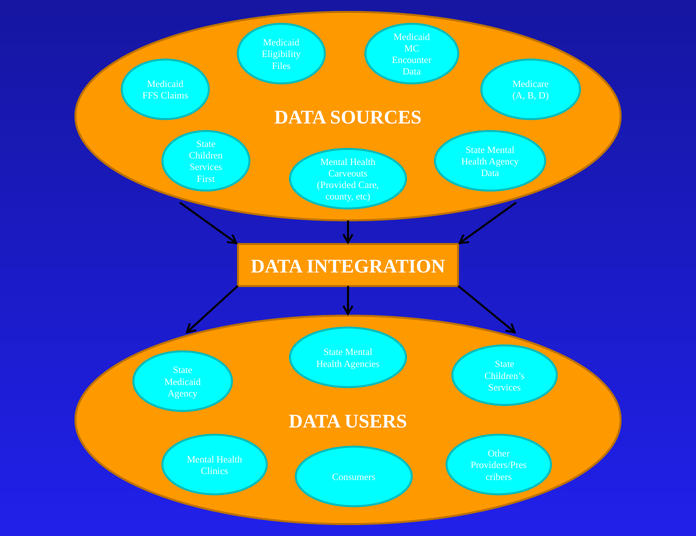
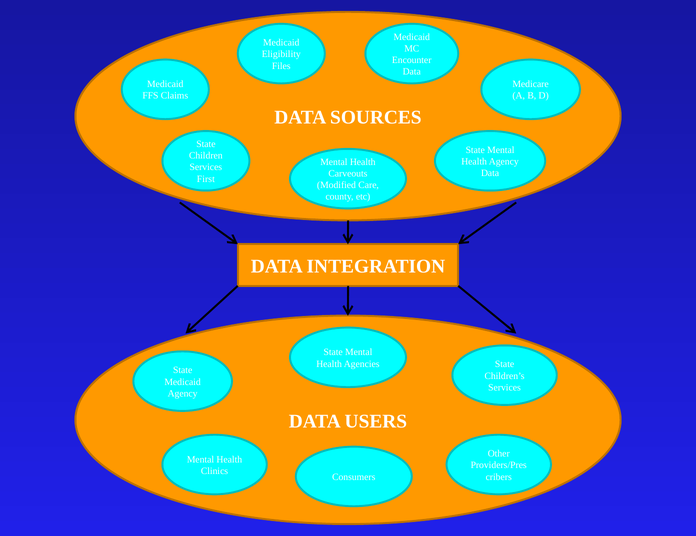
Provided: Provided -> Modified (336, 185)
